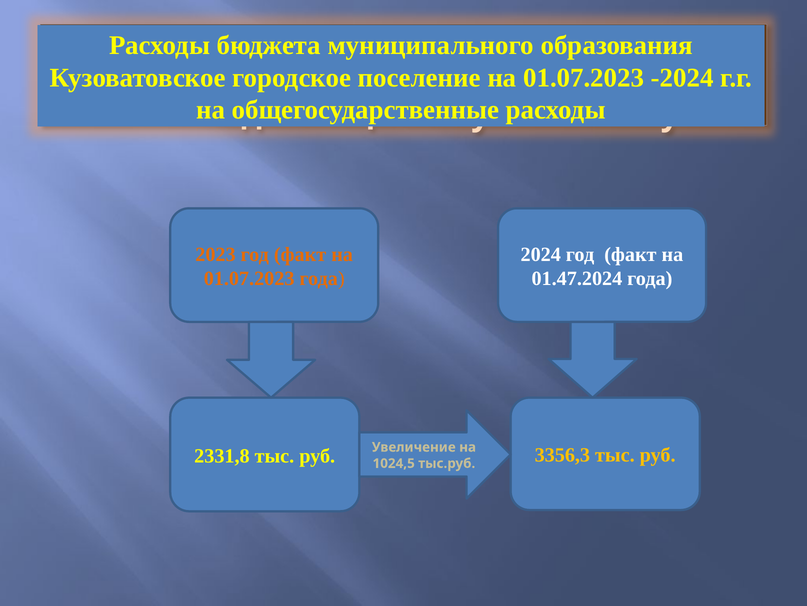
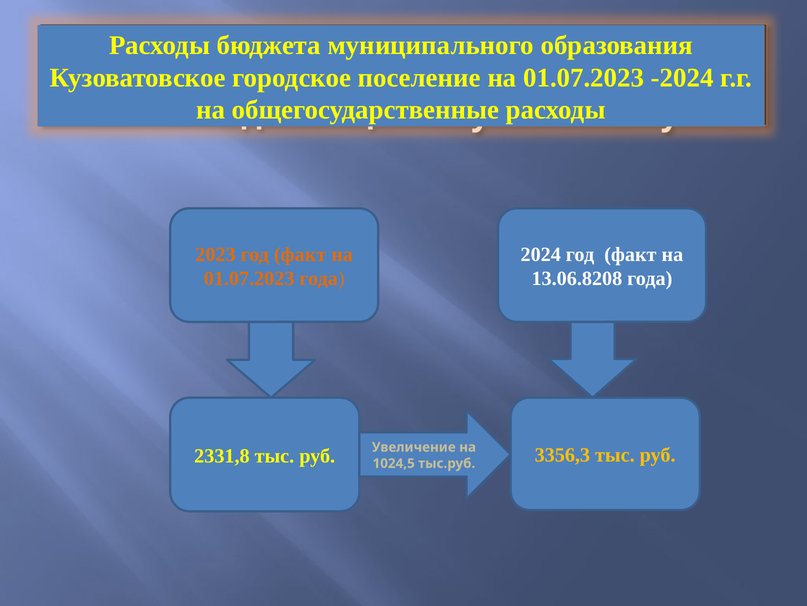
01.47.2024: 01.47.2024 -> 13.06.8208 (577, 278)
